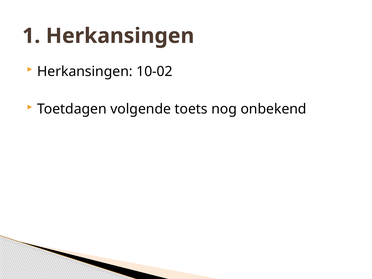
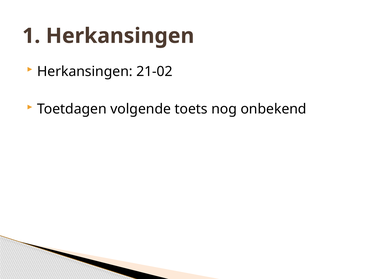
10-02: 10-02 -> 21-02 (154, 71)
